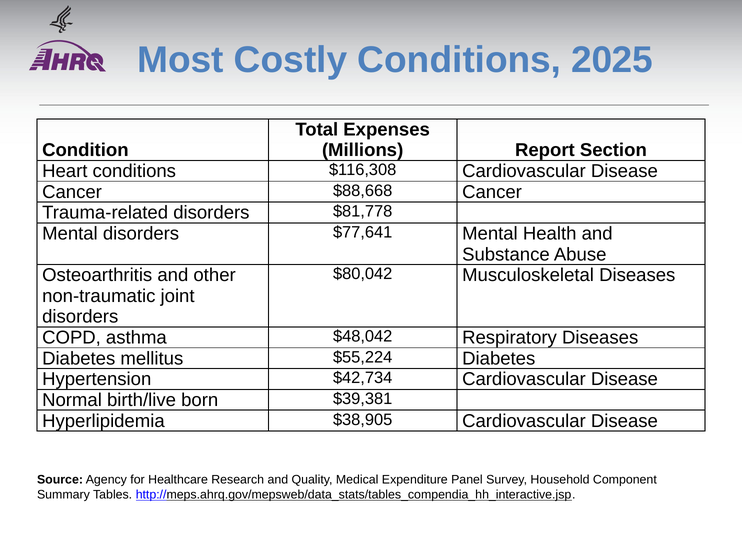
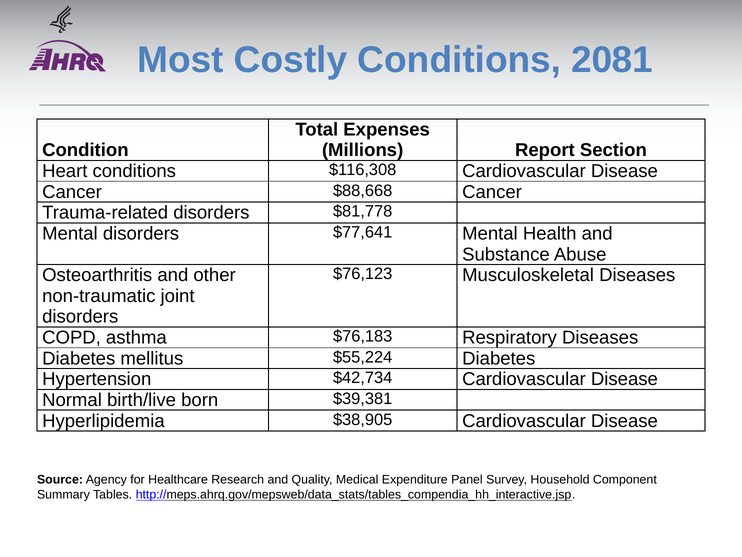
2025: 2025 -> 2081 (612, 60)
$80,042: $80,042 -> $76,123 (363, 274)
$48,042: $48,042 -> $76,183 (363, 336)
